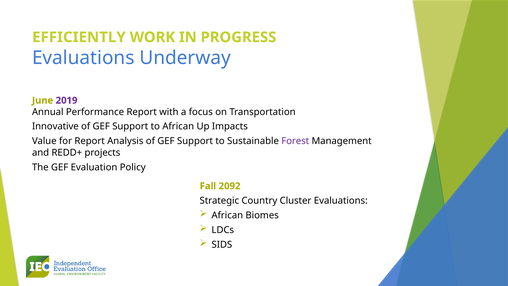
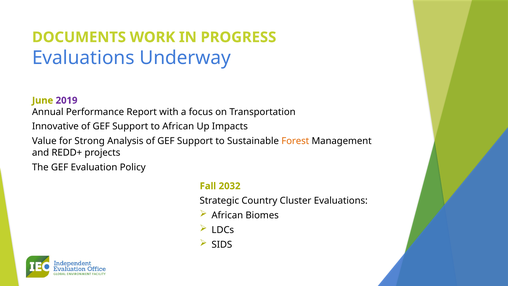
EFFICIENTLY: EFFICIENTLY -> DOCUMENTS (79, 37)
for Report: Report -> Strong (90, 141)
Forest colour: purple -> orange (295, 141)
2092: 2092 -> 2032 (230, 186)
